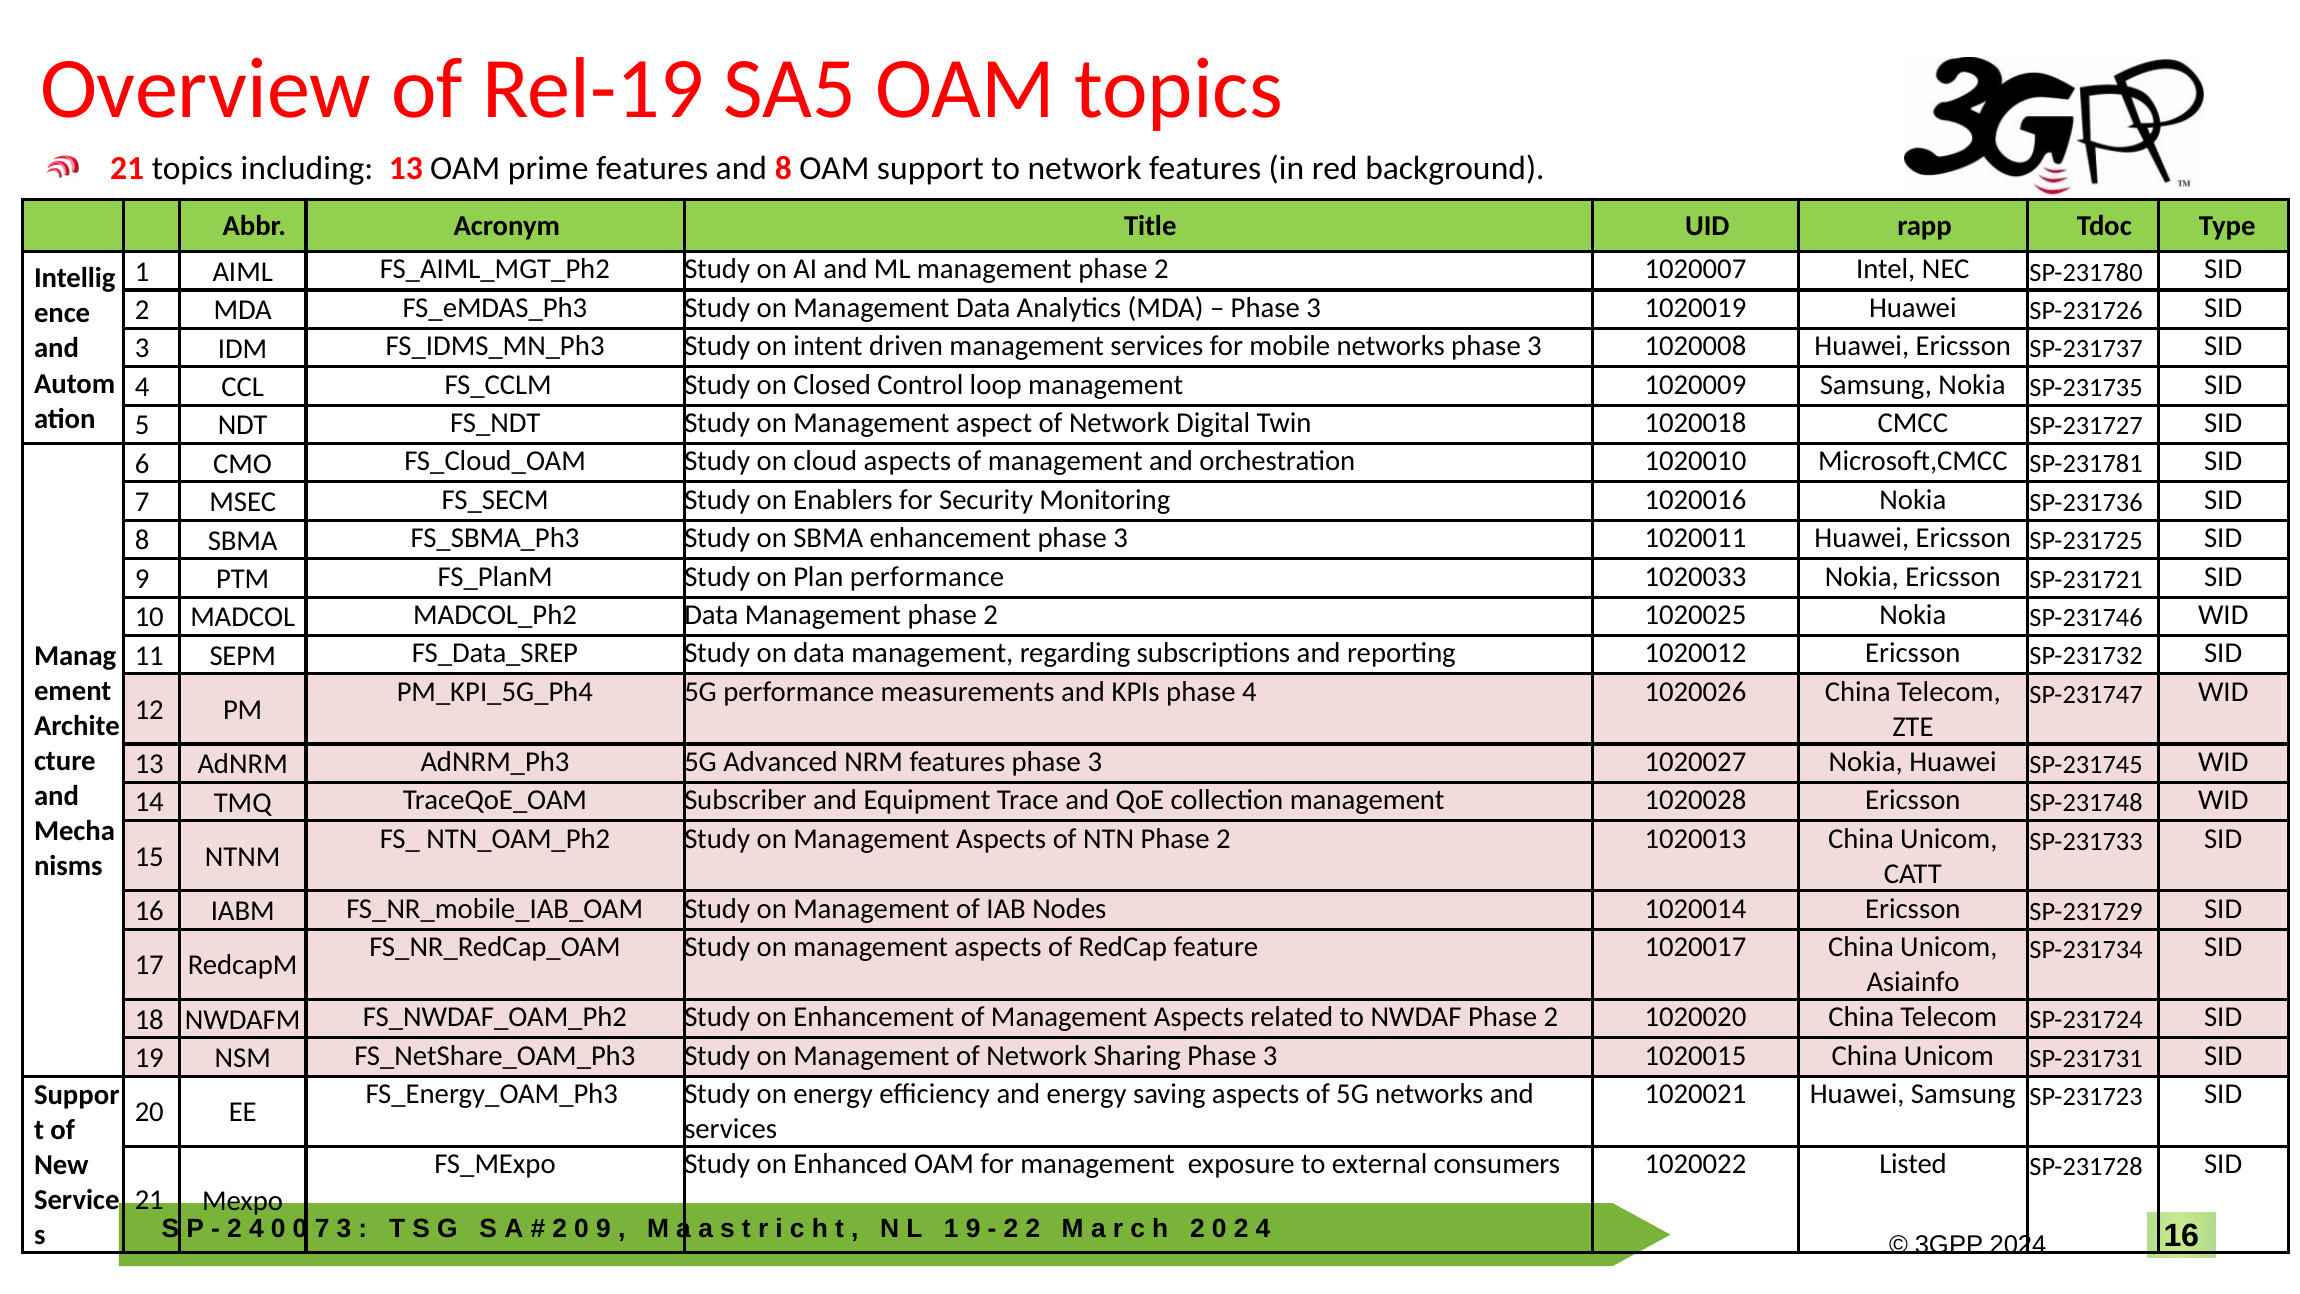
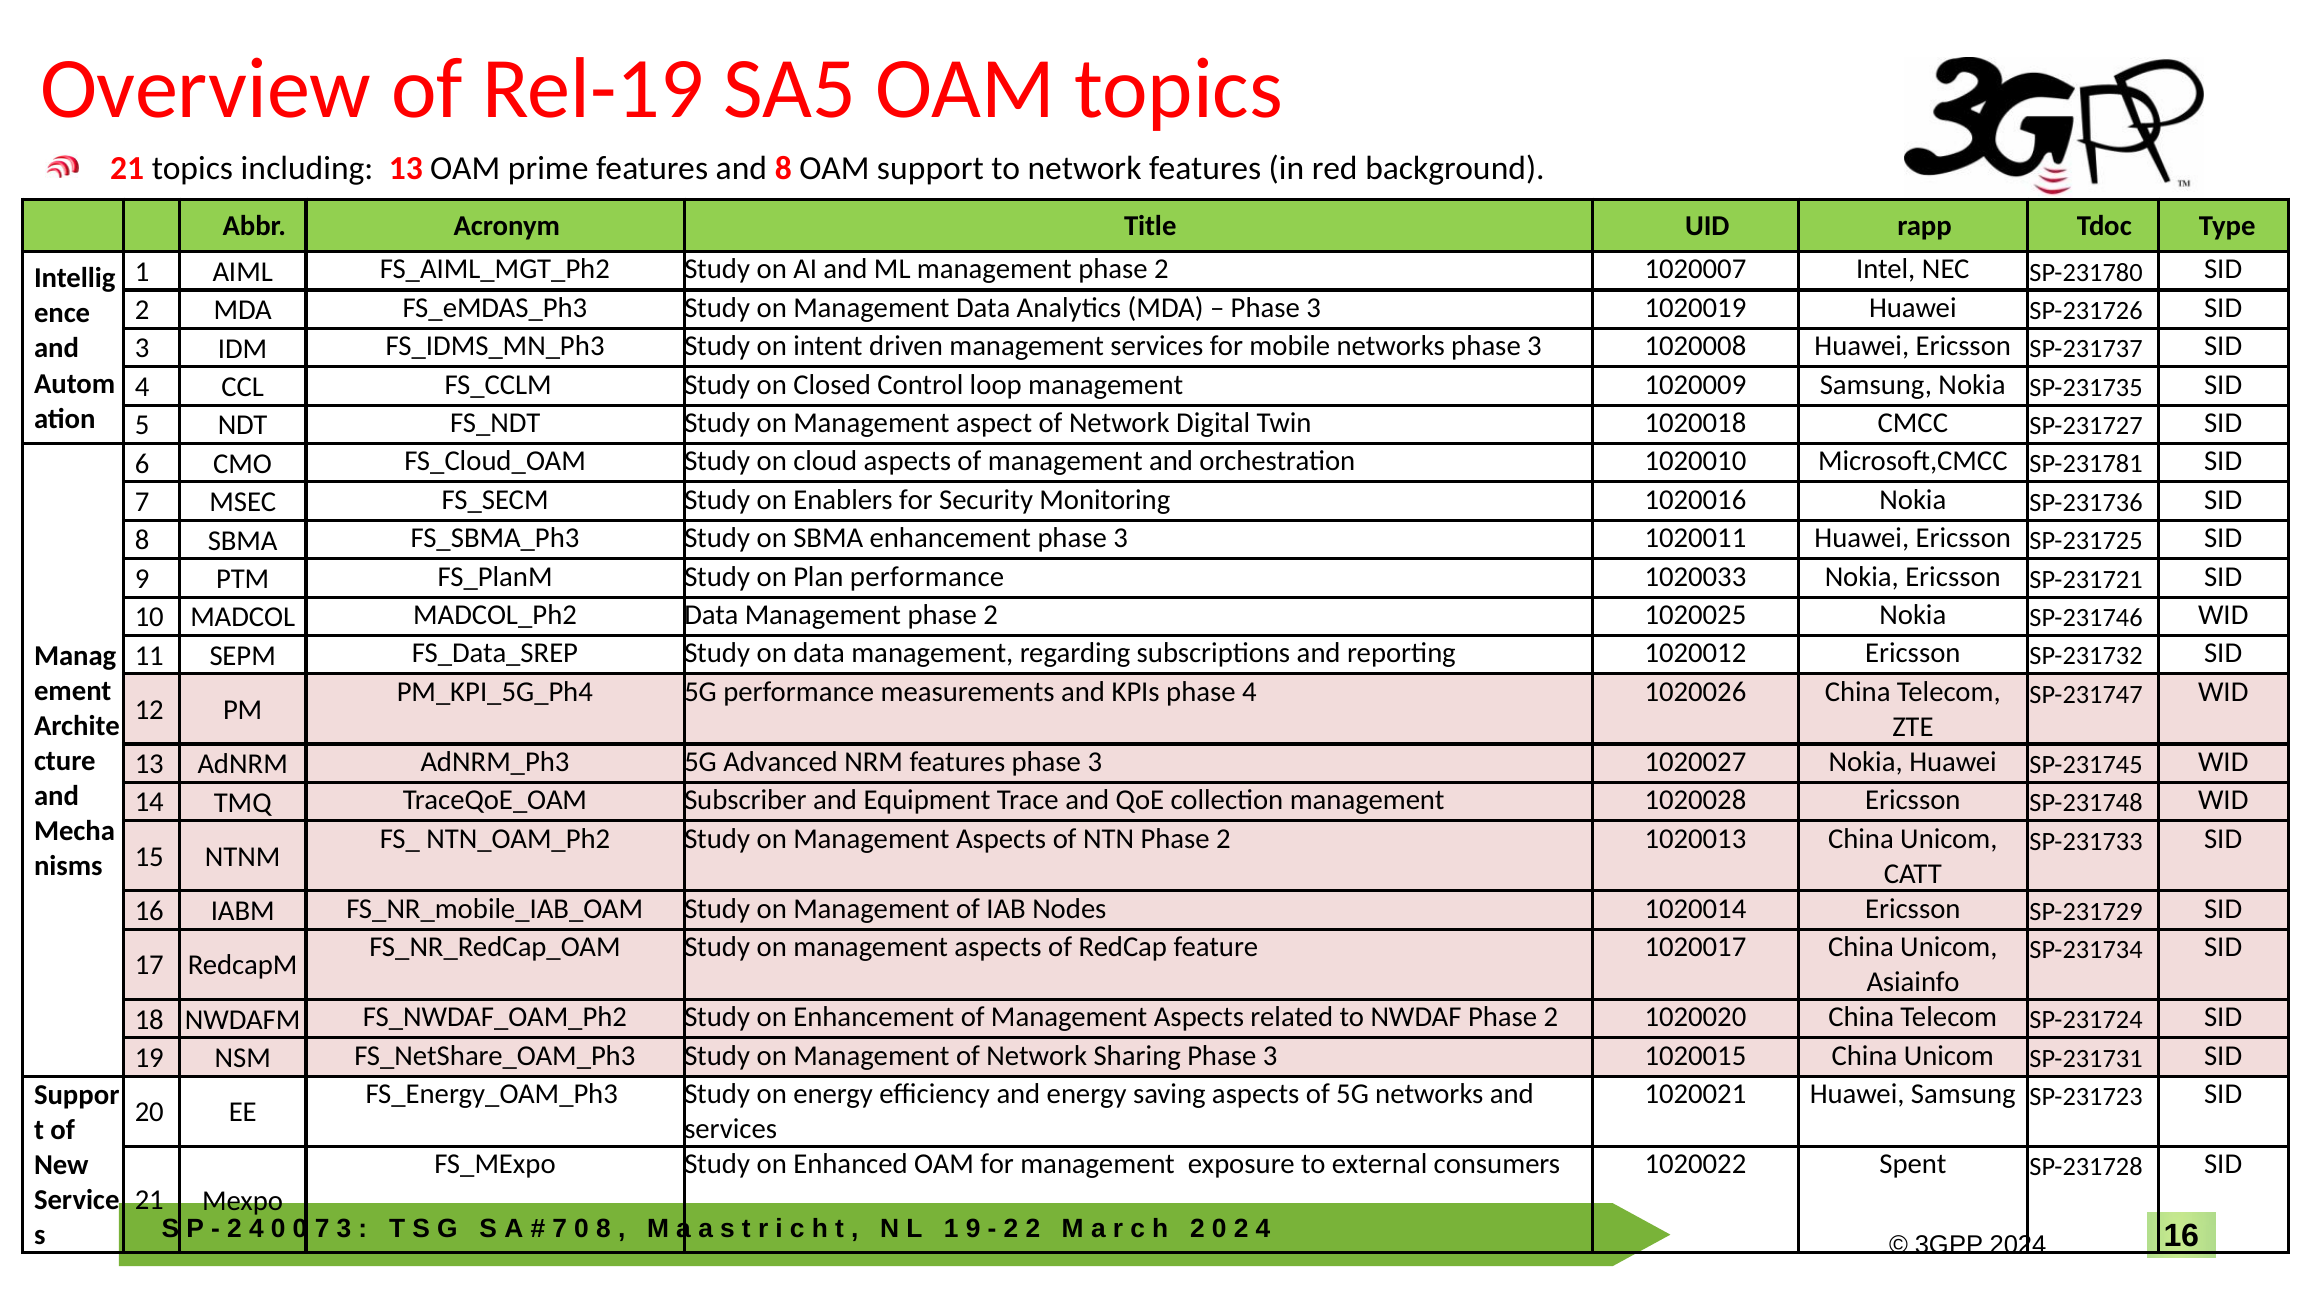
Listed: Listed -> Spent (1913, 1164)
2: 2 -> 7 (560, 1229)
9: 9 -> 8 (603, 1229)
